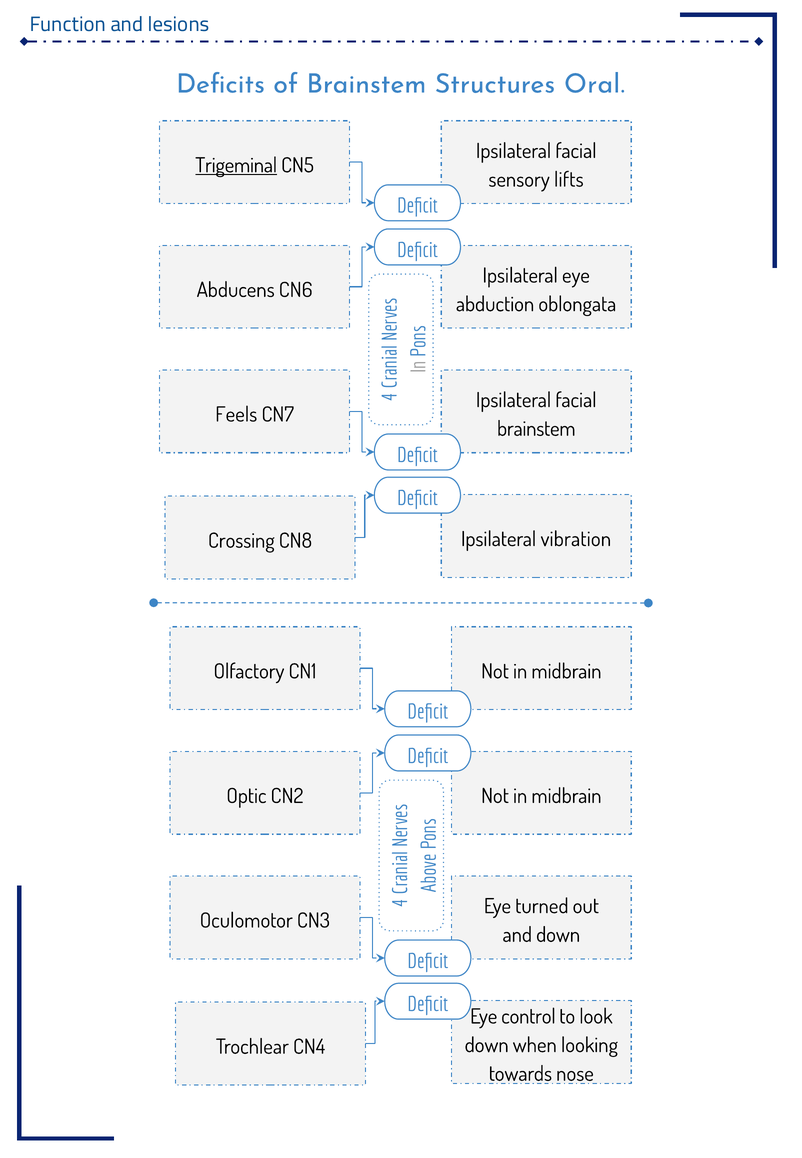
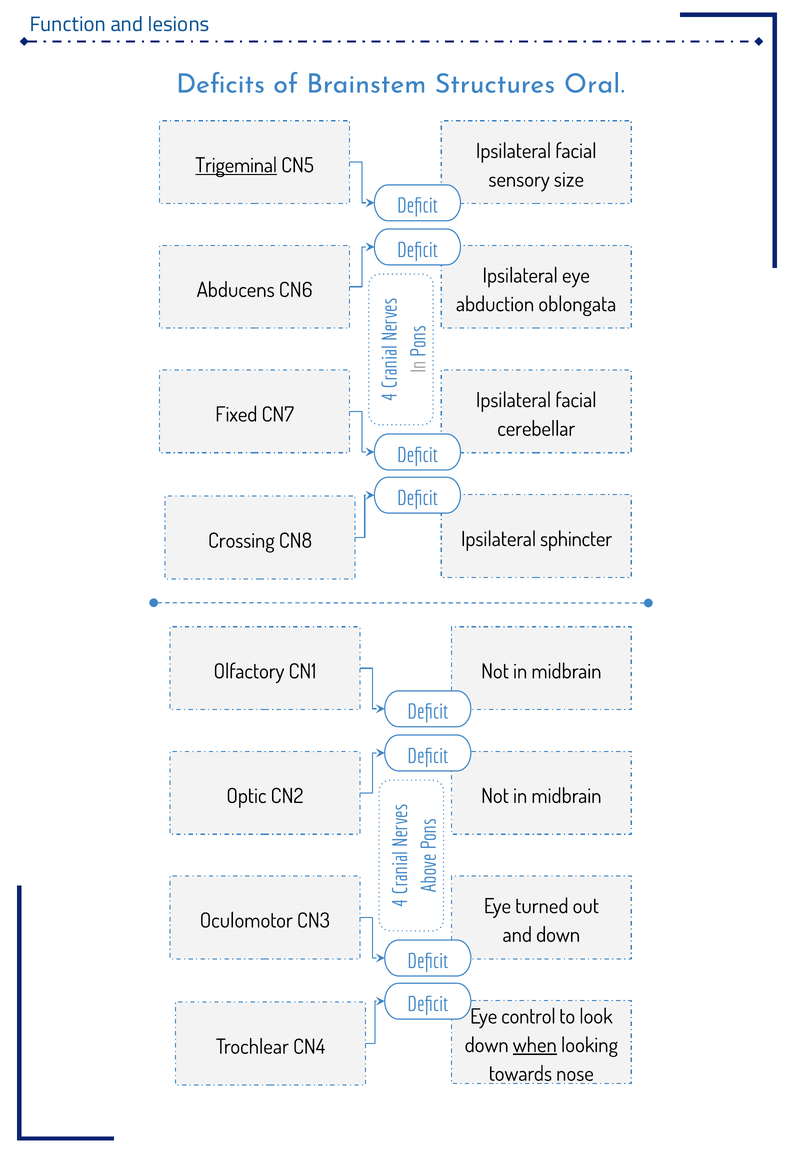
lifts: lifts -> size (569, 180)
Feels: Feels -> Fixed (236, 415)
brainstem: brainstem -> cerebellar (536, 429)
vibration: vibration -> sphincter (576, 539)
when underline: none -> present (535, 1045)
